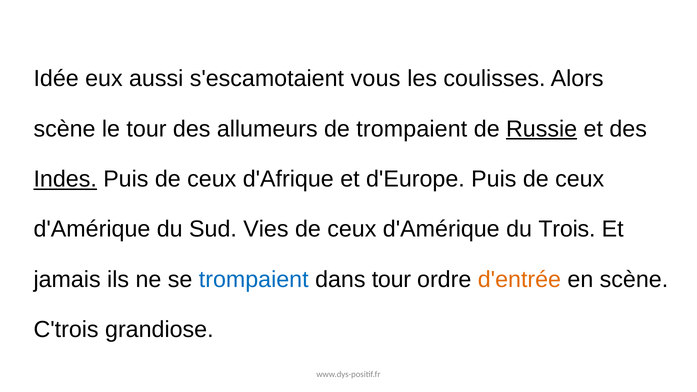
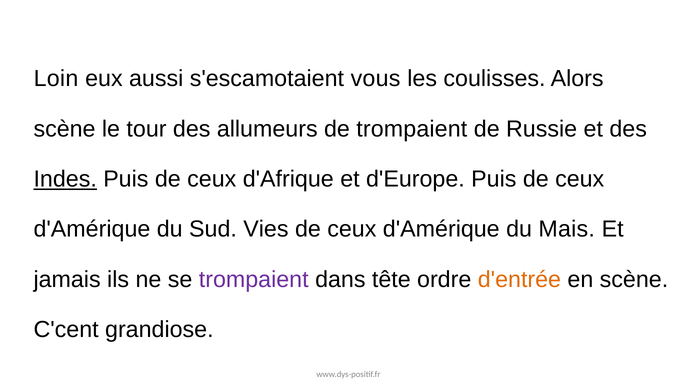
Idée: Idée -> Loin (56, 79)
Russie underline: present -> none (542, 129)
Trois: Trois -> Mais (567, 229)
trompaient colour: blue -> purple (254, 279)
dans tour: tour -> tête (391, 279)
C'trois: C'trois -> C'cent (66, 330)
